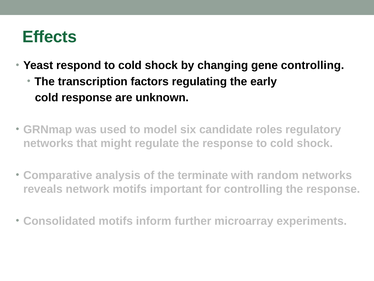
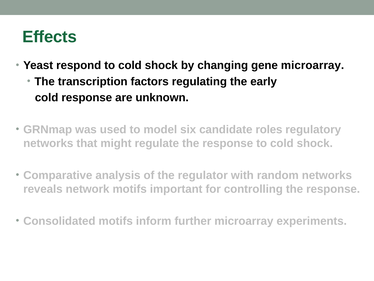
gene controlling: controlling -> microarray (313, 65)
terminate: terminate -> regulator (203, 175)
